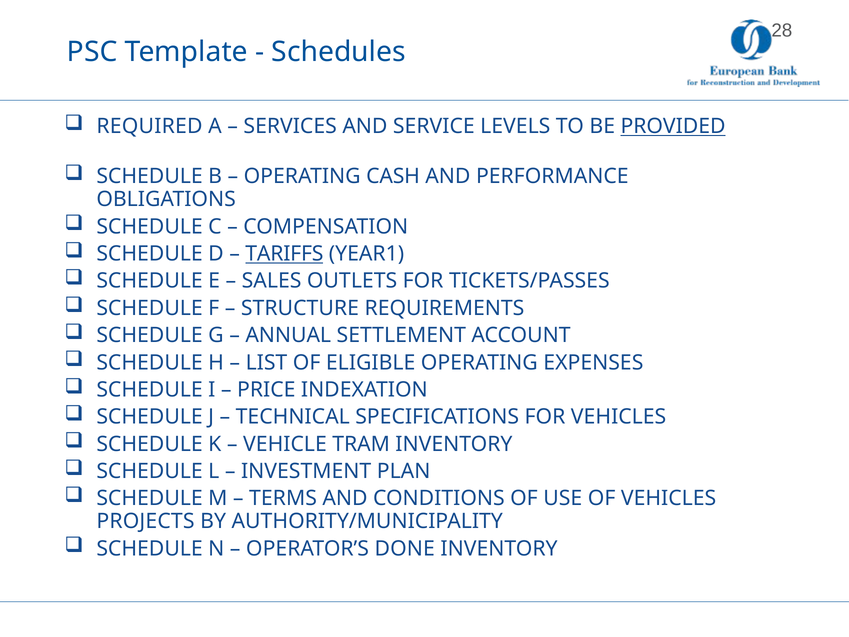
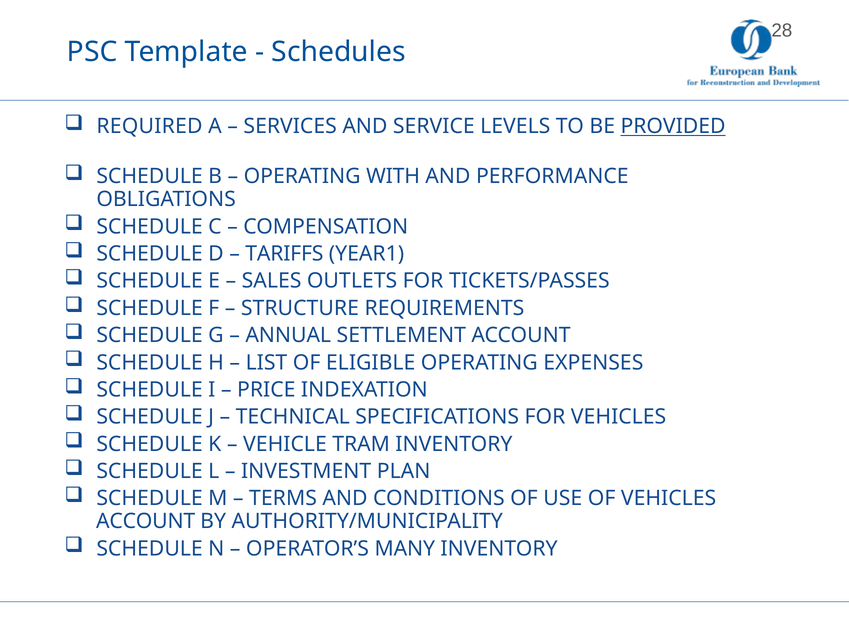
CASH: CASH -> WITH (393, 176)
TARIFFS underline: present -> none (284, 254)
PROJECTS: PROJECTS -> ACCOUNT (146, 521)
DONE: DONE -> MANY (405, 548)
